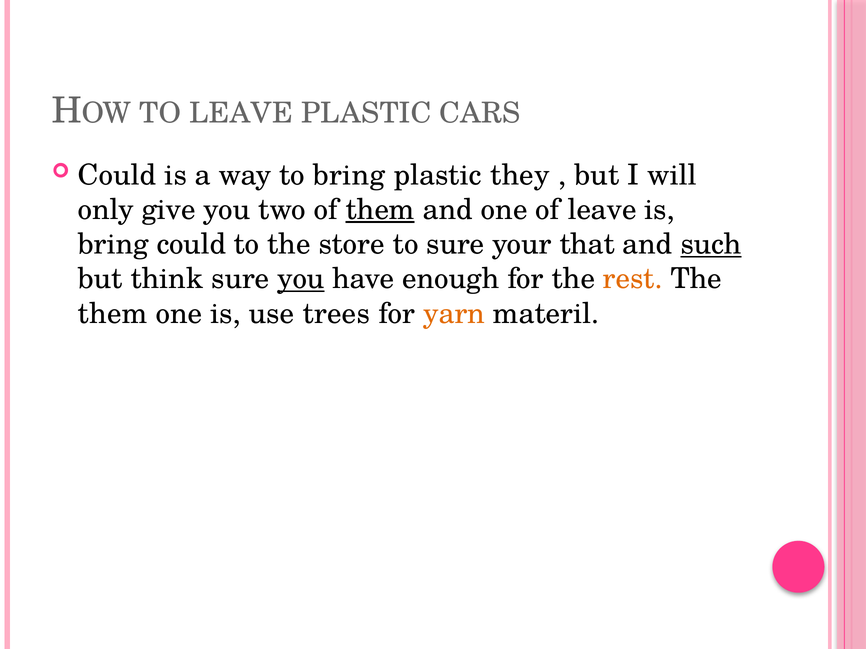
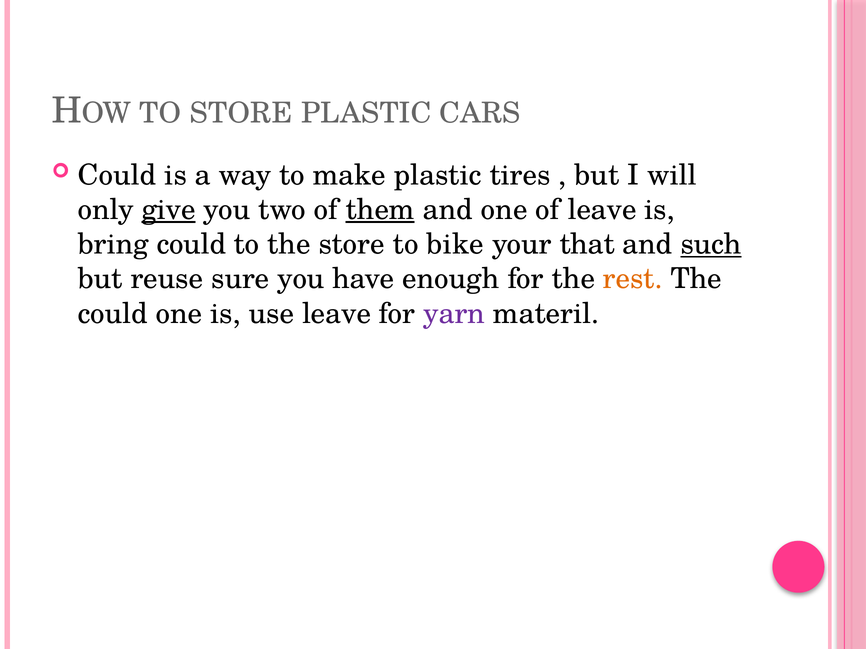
TO LEAVE: LEAVE -> STORE (241, 113)
to bring: bring -> make (349, 175)
they: they -> tires (520, 175)
give underline: none -> present (169, 210)
to sure: sure -> bike (455, 244)
think: think -> reuse (167, 279)
you underline: present -> none (301, 279)
them: them -> could (113, 314)
use trees: trees -> leave (336, 314)
yarn colour: orange -> purple (454, 314)
